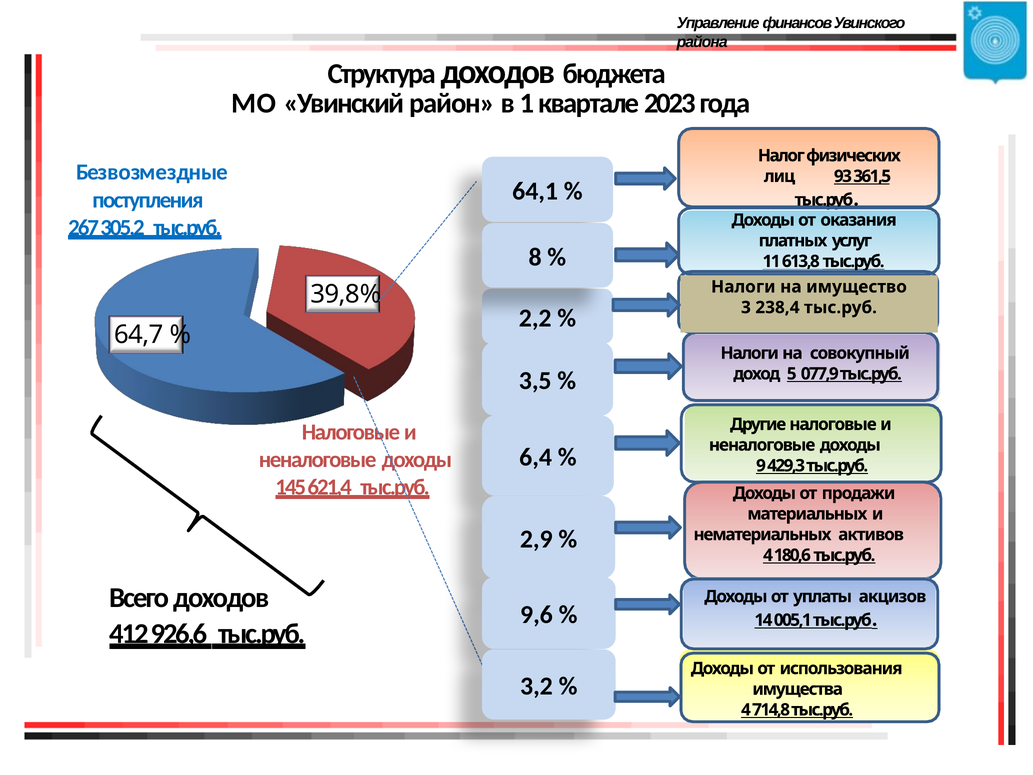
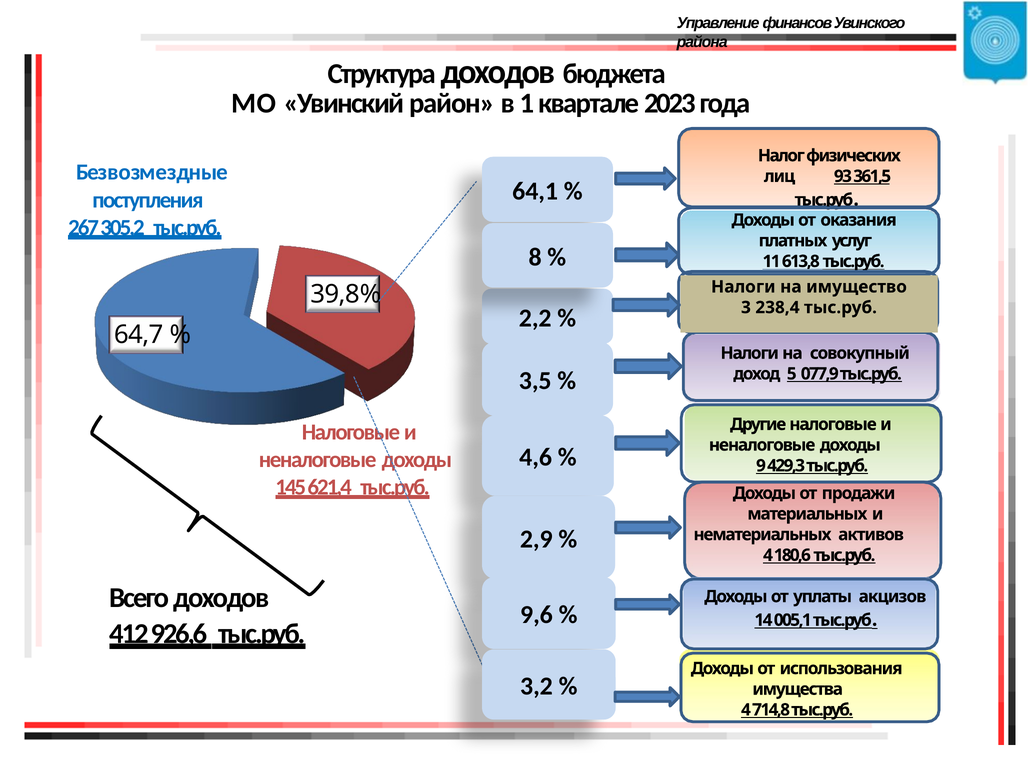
6,4: 6,4 -> 4,6 (536, 457)
